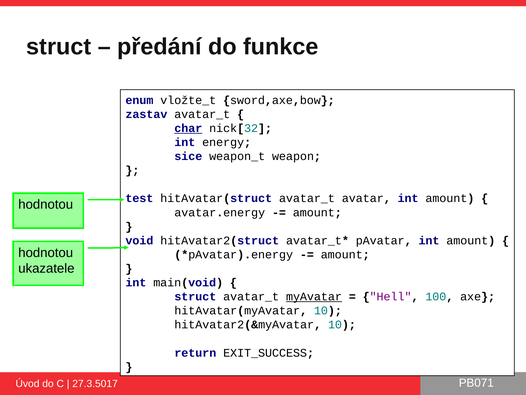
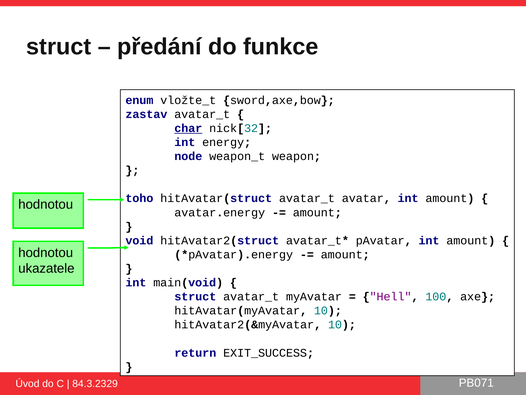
sice: sice -> node (188, 156)
test: test -> toho (139, 198)
myAvatar underline: present -> none (314, 296)
27.3.5017: 27.3.5017 -> 84.3.2329 (95, 383)
